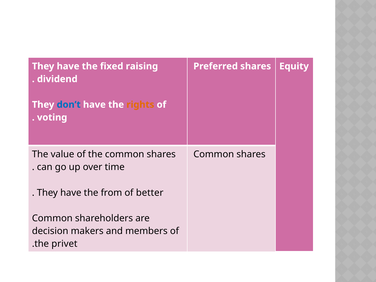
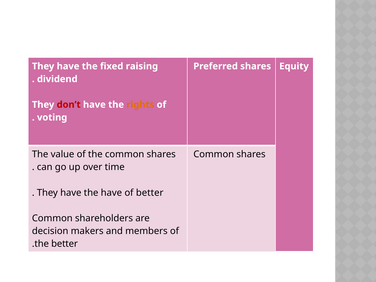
don’t colour: blue -> red (69, 105)
the from: from -> have (111, 193)
the privet: privet -> better (65, 244)
